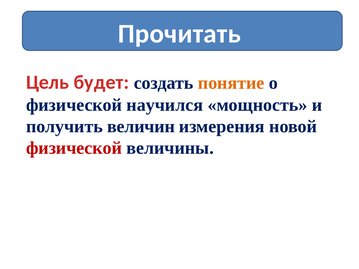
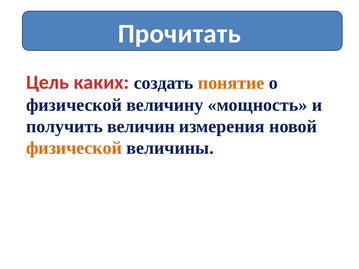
будет: будет -> каких (101, 82)
научился: научился -> величину (165, 105)
физической colour: red -> orange (74, 148)
